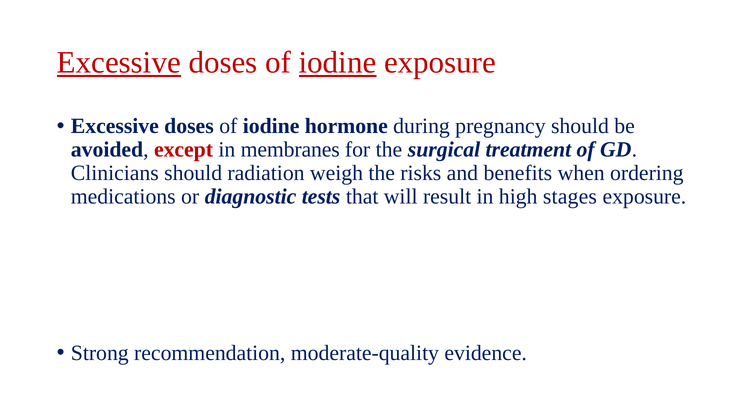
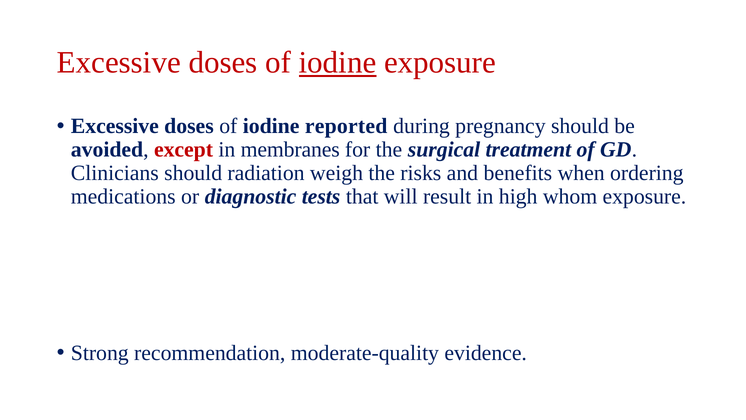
Excessive underline: present -> none (119, 63)
hormone: hormone -> reported (346, 126)
stages: stages -> whom (570, 196)
